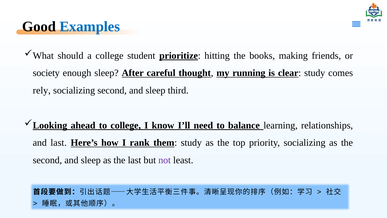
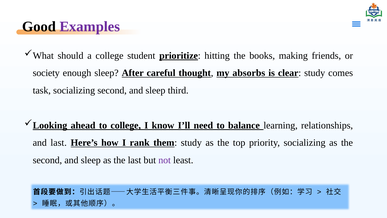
Examples colour: blue -> purple (90, 27)
running: running -> absorbs (249, 73)
rely: rely -> task (42, 90)
